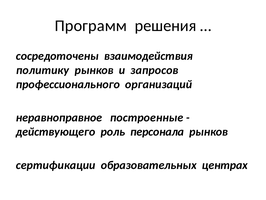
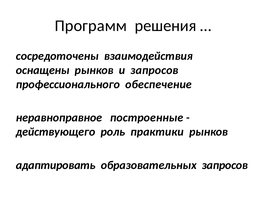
политику: политику -> оснащены (43, 70)
организаций: организаций -> обеспечение (159, 84)
персонала: персонала -> практики (157, 132)
сертификации: сертификации -> адаптировать (56, 165)
образовательных центрах: центрах -> запросов (225, 165)
